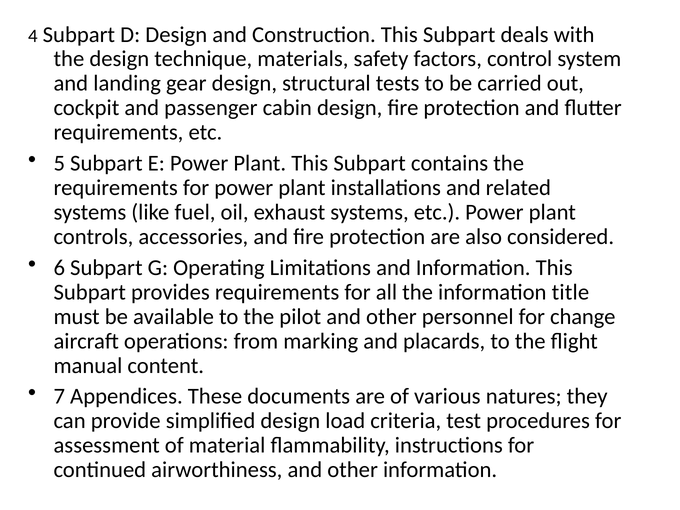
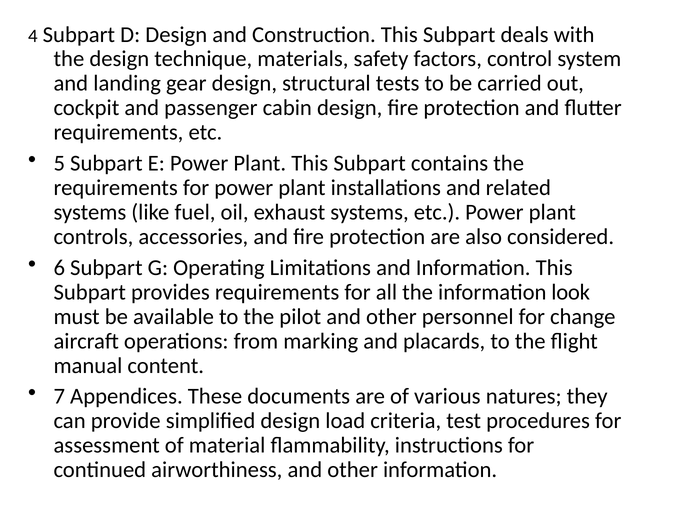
title: title -> look (571, 292)
